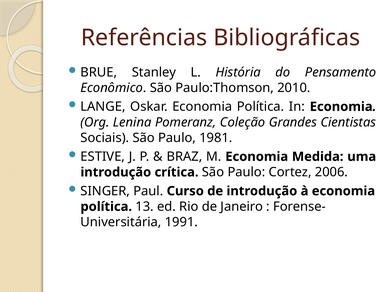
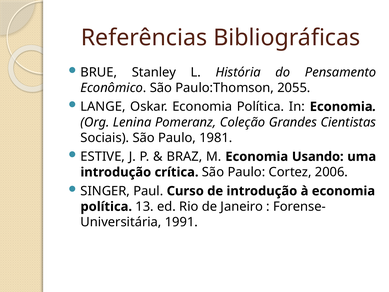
2010: 2010 -> 2055 (294, 88)
Medida: Medida -> Usando (318, 156)
